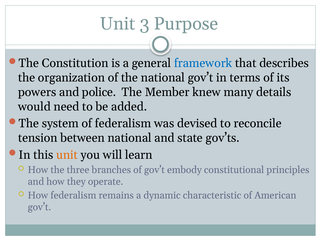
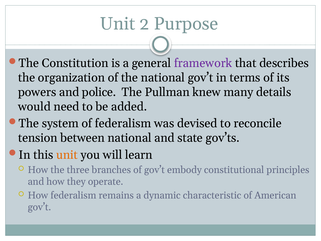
3: 3 -> 2 (144, 24)
framework colour: blue -> purple (203, 63)
Member: Member -> Pullman (167, 92)
